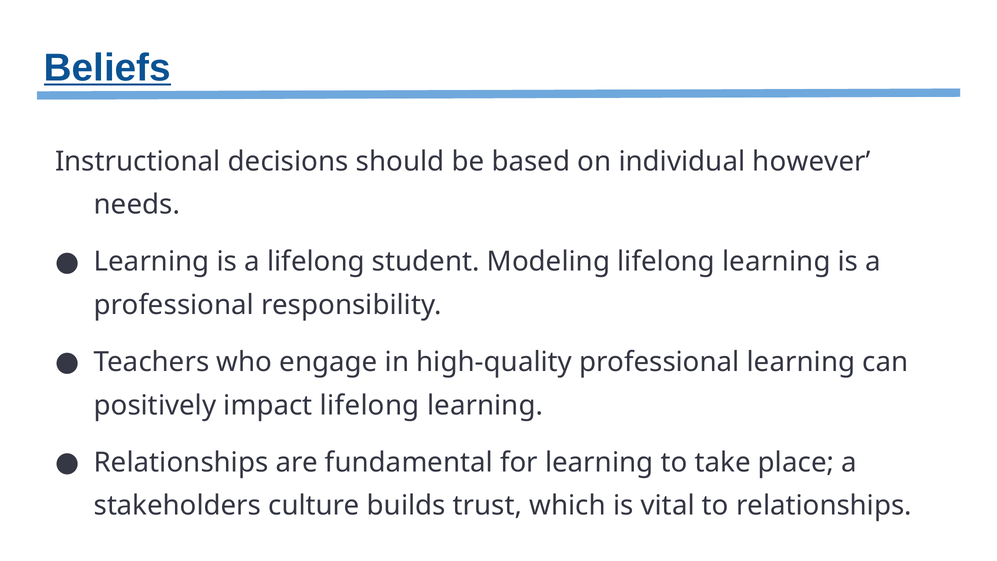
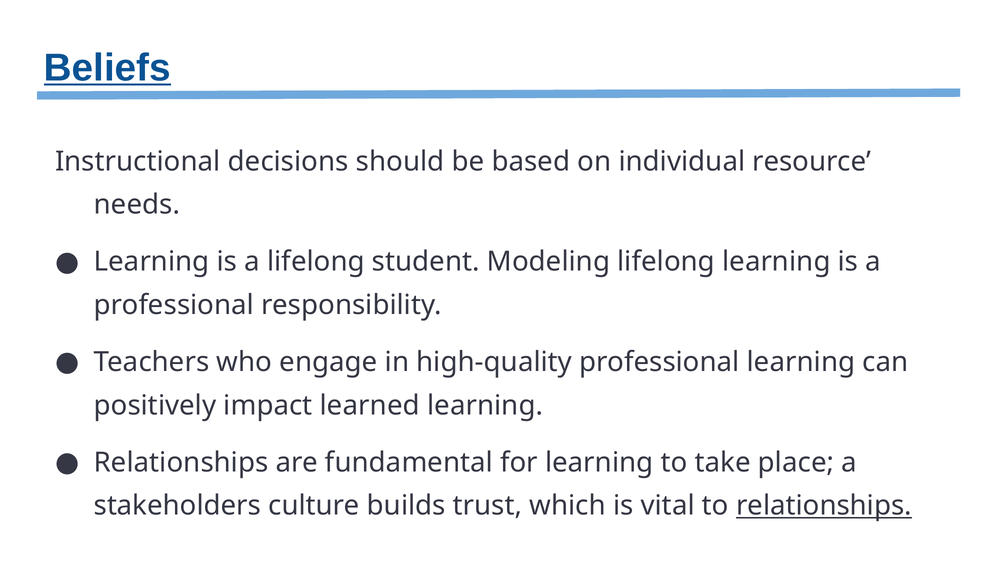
however: however -> resource (812, 161)
impact lifelong: lifelong -> learned (370, 405)
relationships underline: none -> present (824, 506)
